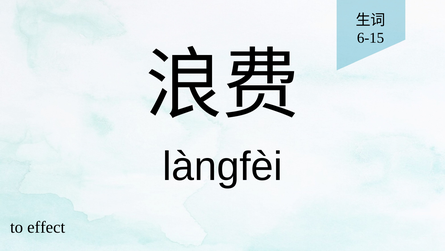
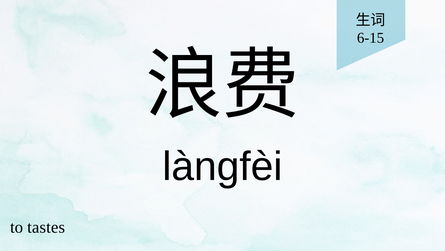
effect: effect -> tastes (46, 227)
